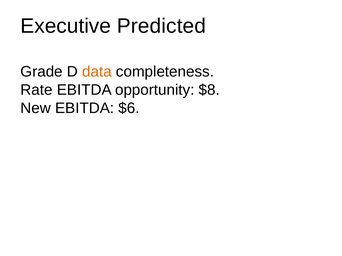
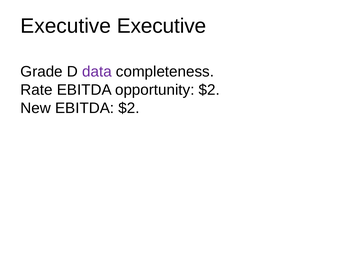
Executive Predicted: Predicted -> Executive (162, 26)
data colour: orange -> purple (97, 72)
opportunity $8: $8 -> $2 (209, 90)
EBITDA $6: $6 -> $2 (129, 108)
